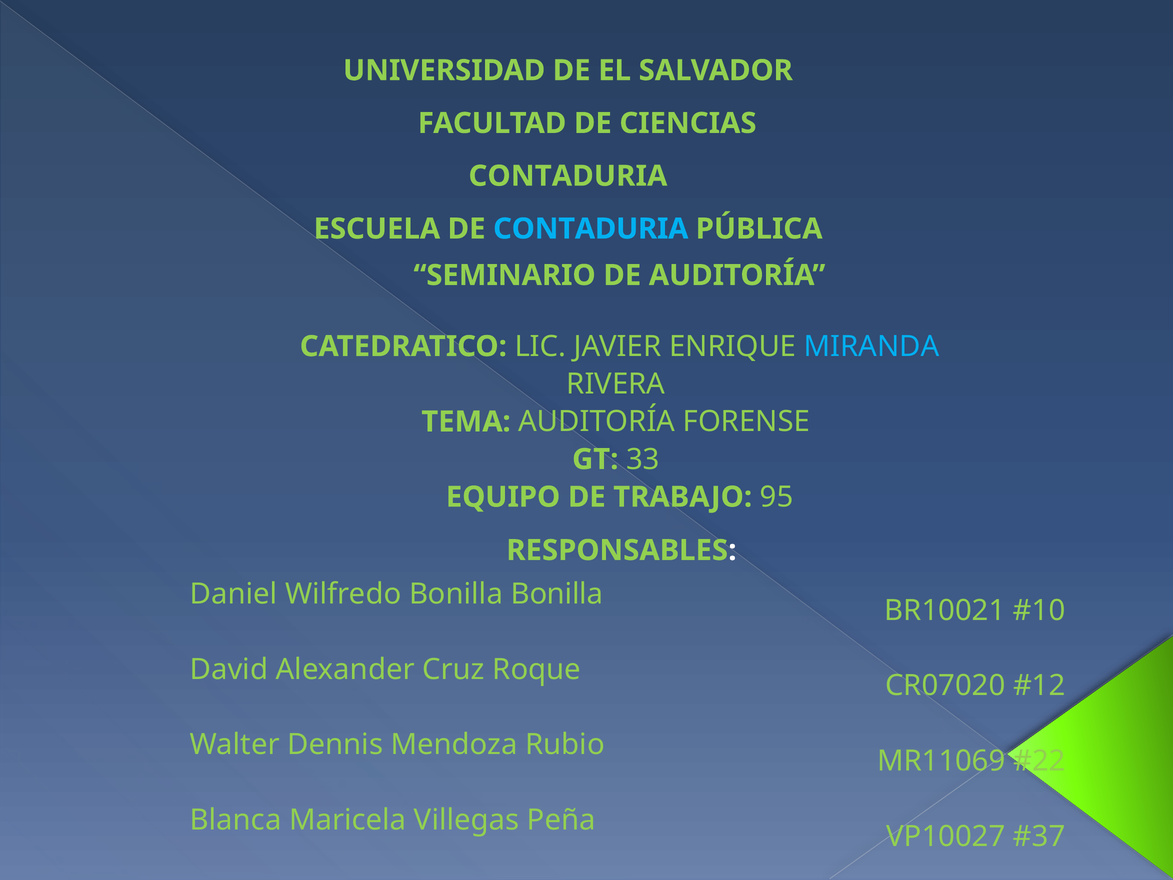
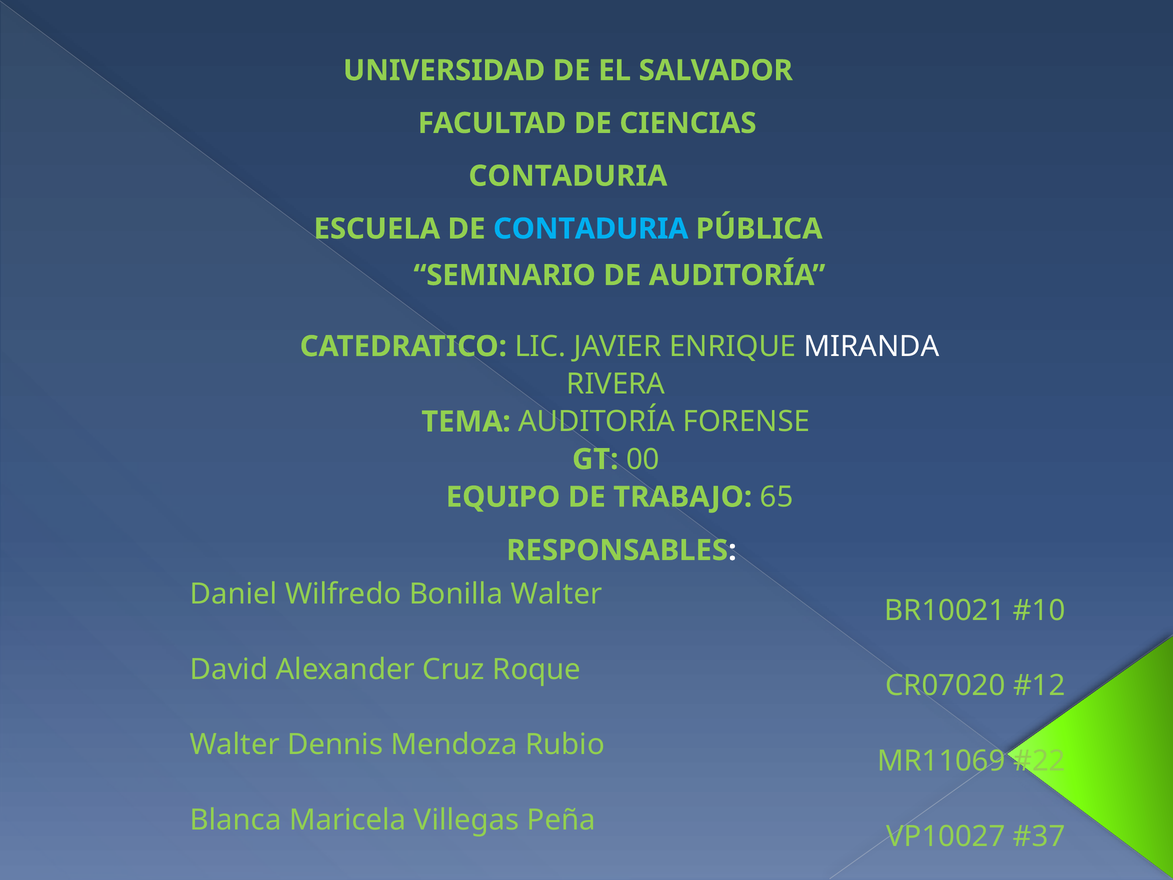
MIRANDA colour: light blue -> white (872, 346)
33: 33 -> 00 (643, 459)
95: 95 -> 65 (777, 497)
Bonilla Bonilla: Bonilla -> Walter (557, 594)
